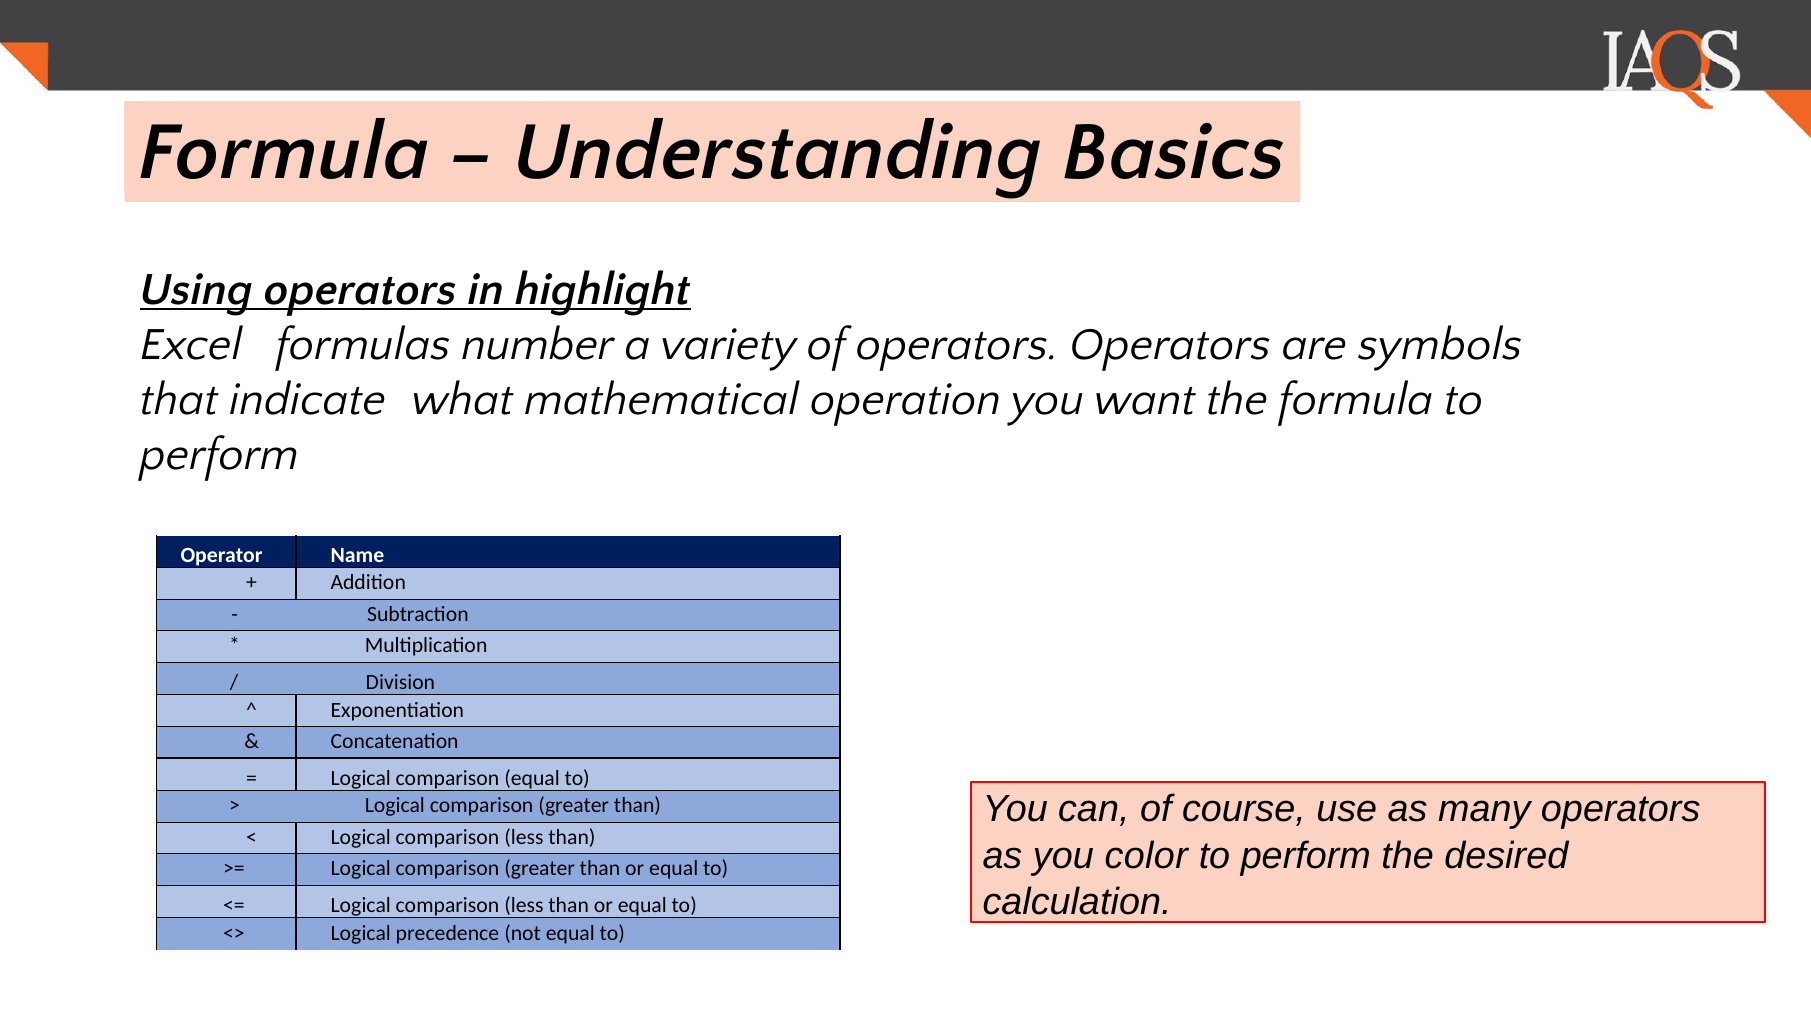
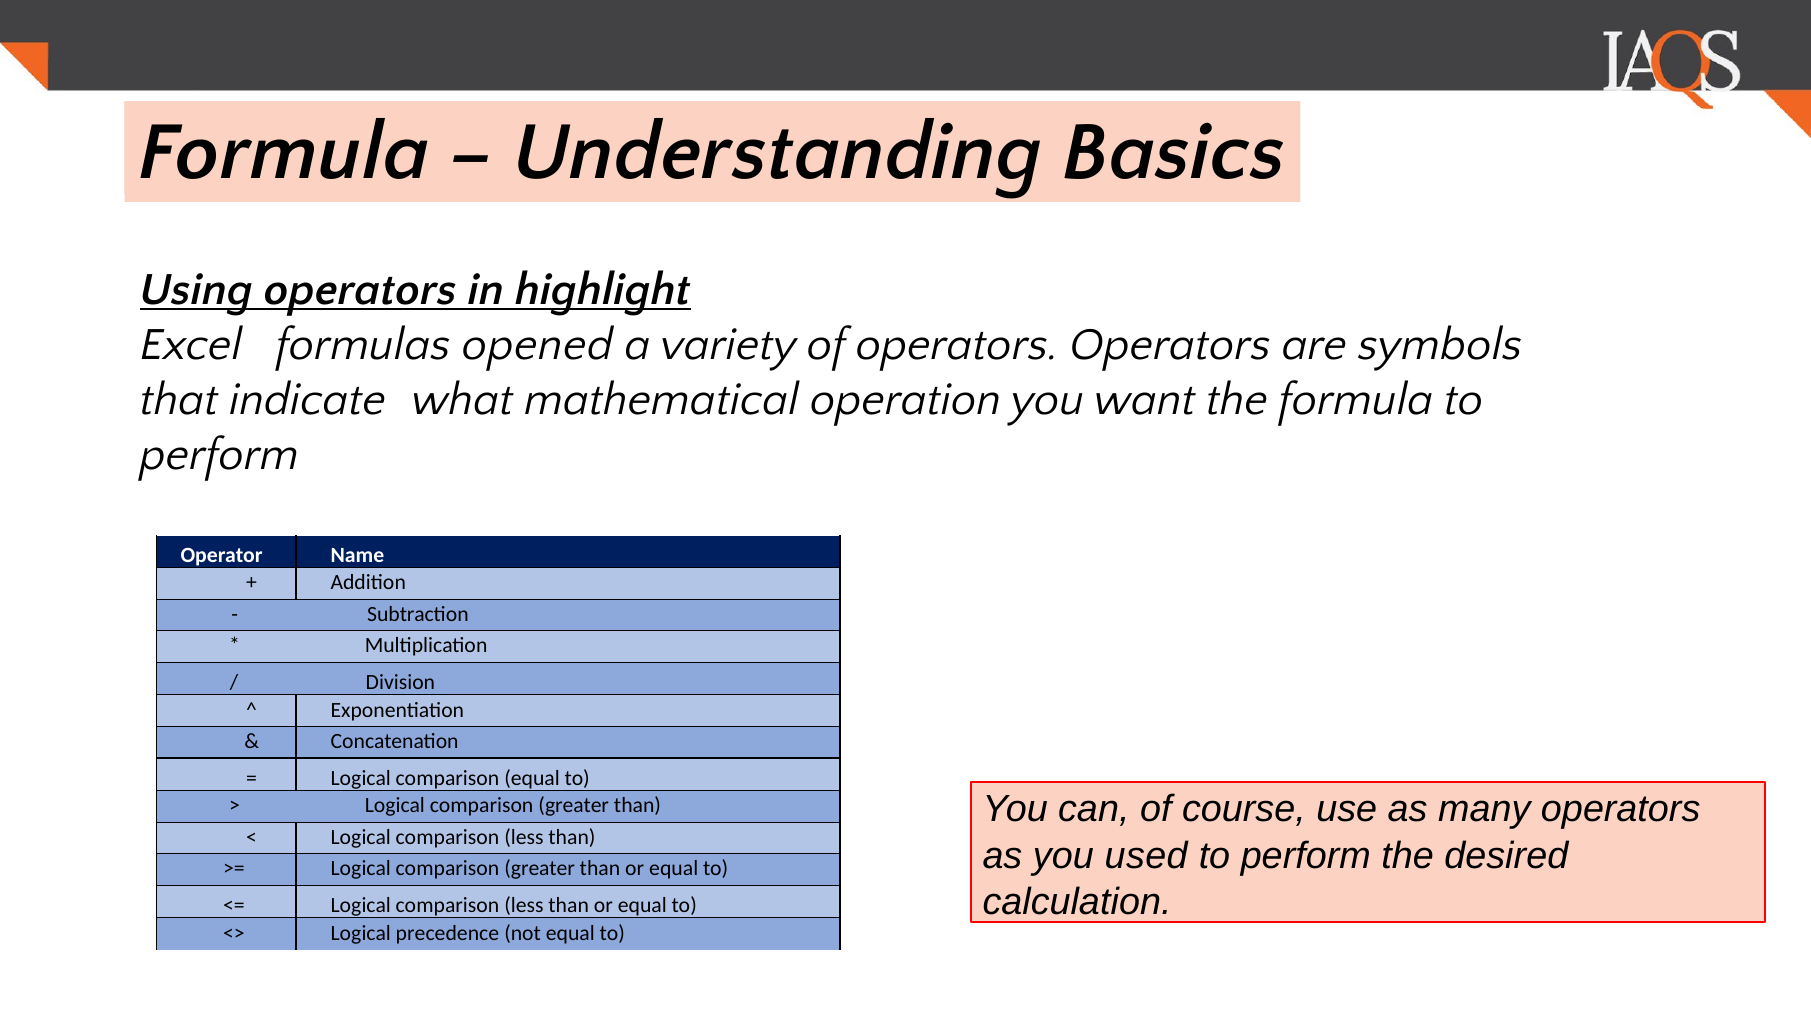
number: number -> opened (538, 345)
color: color -> used (1146, 855)
